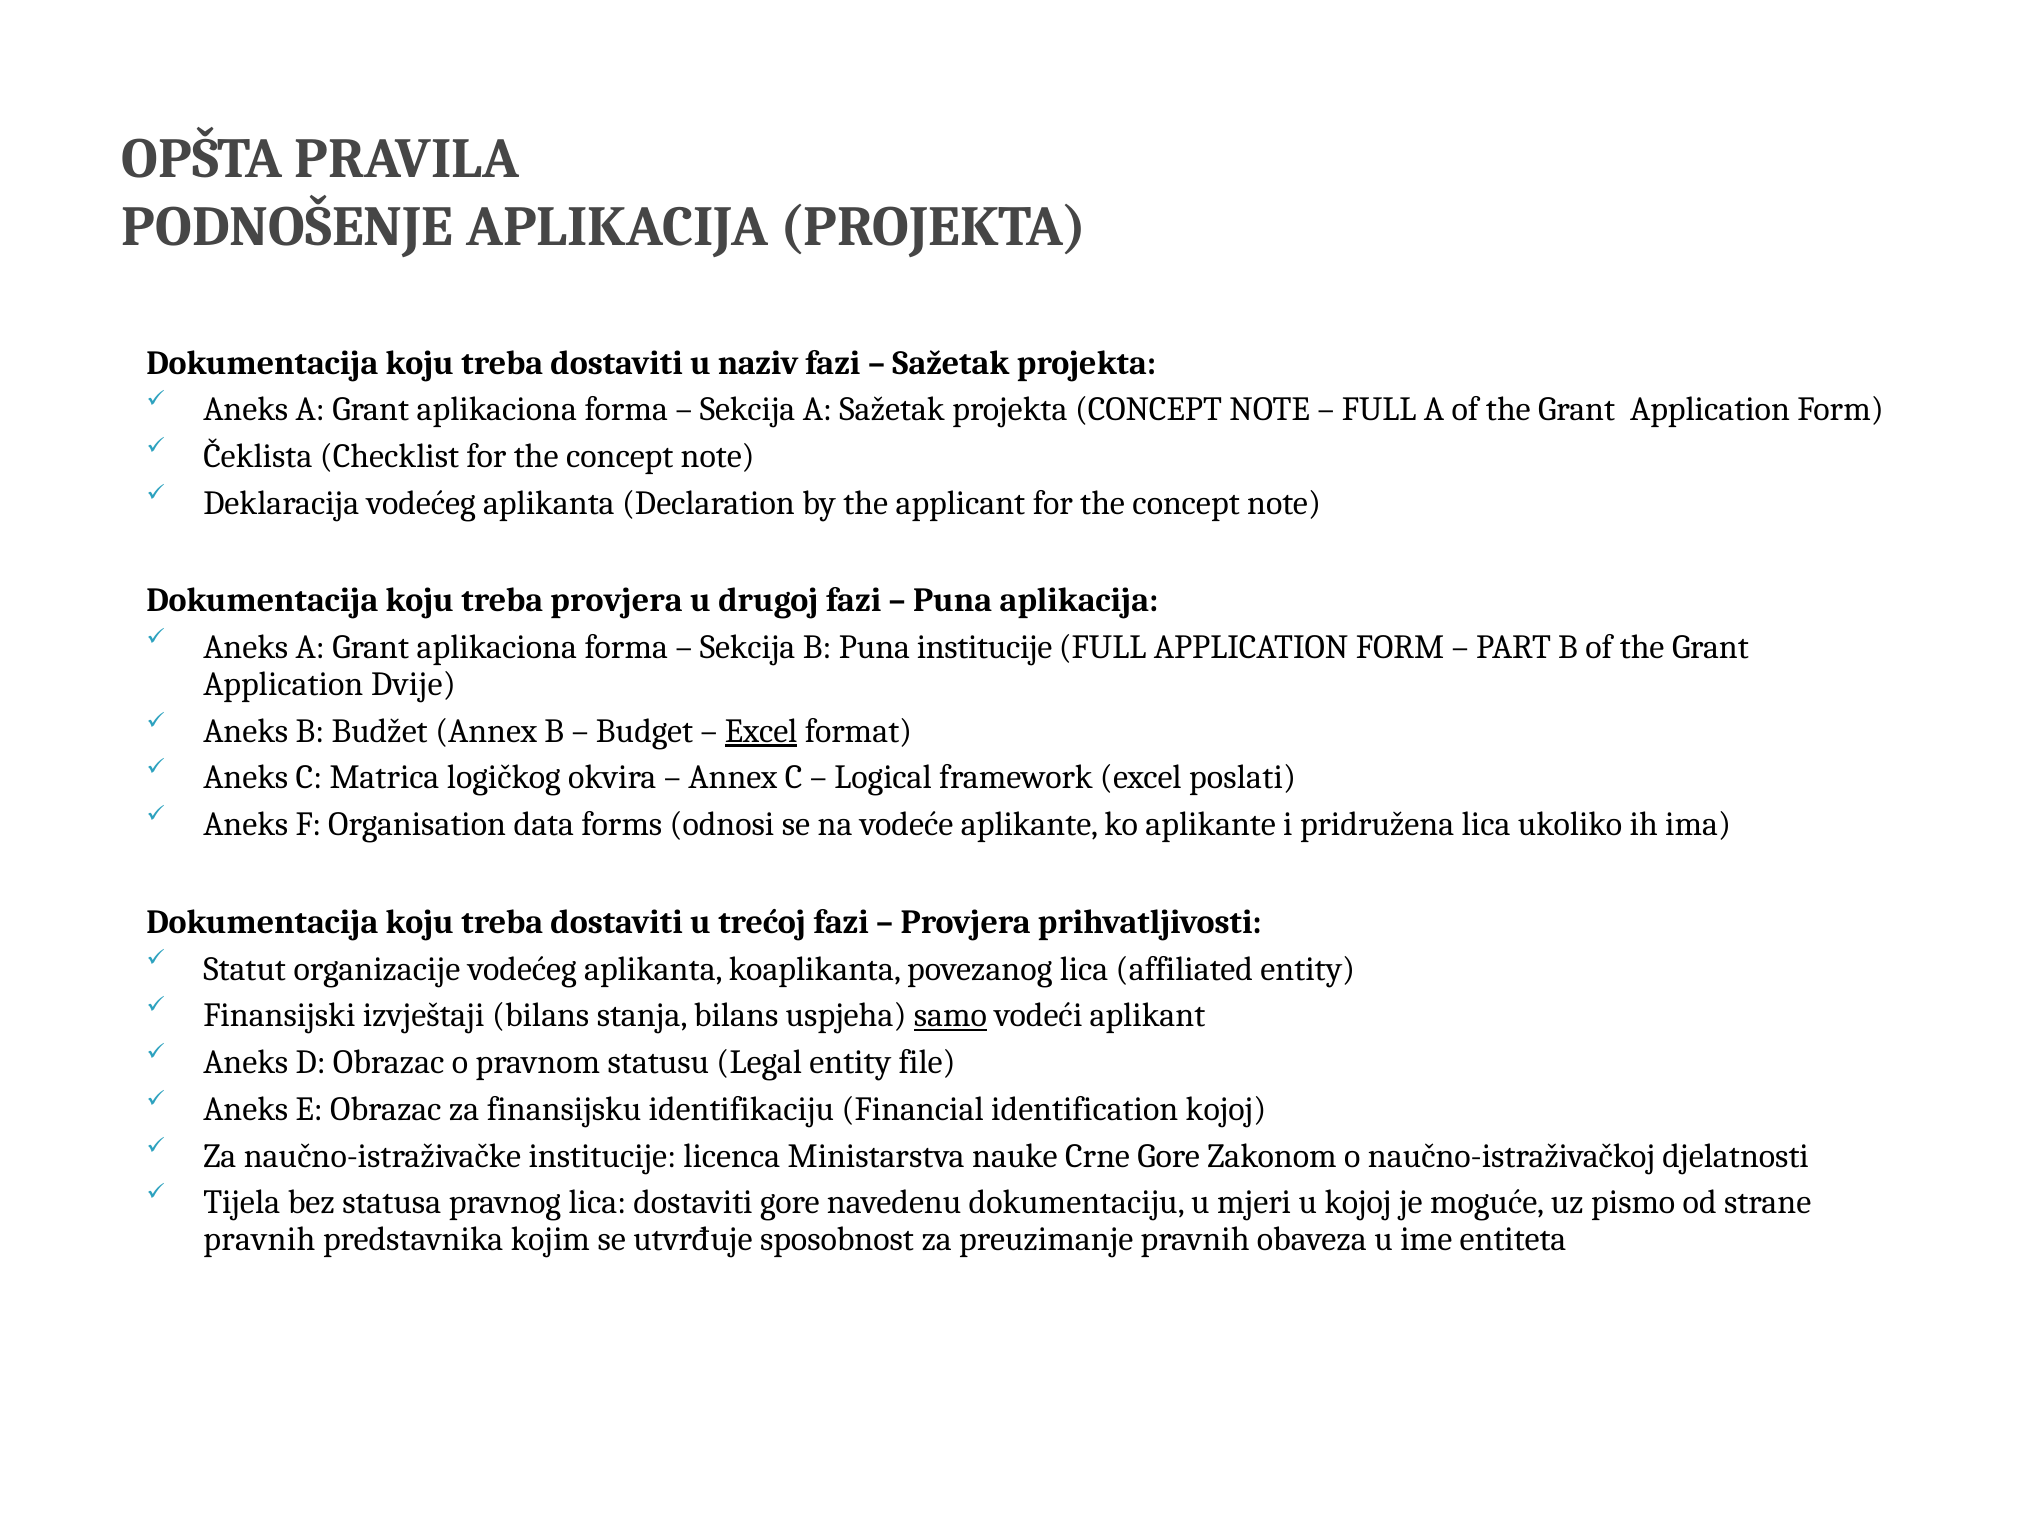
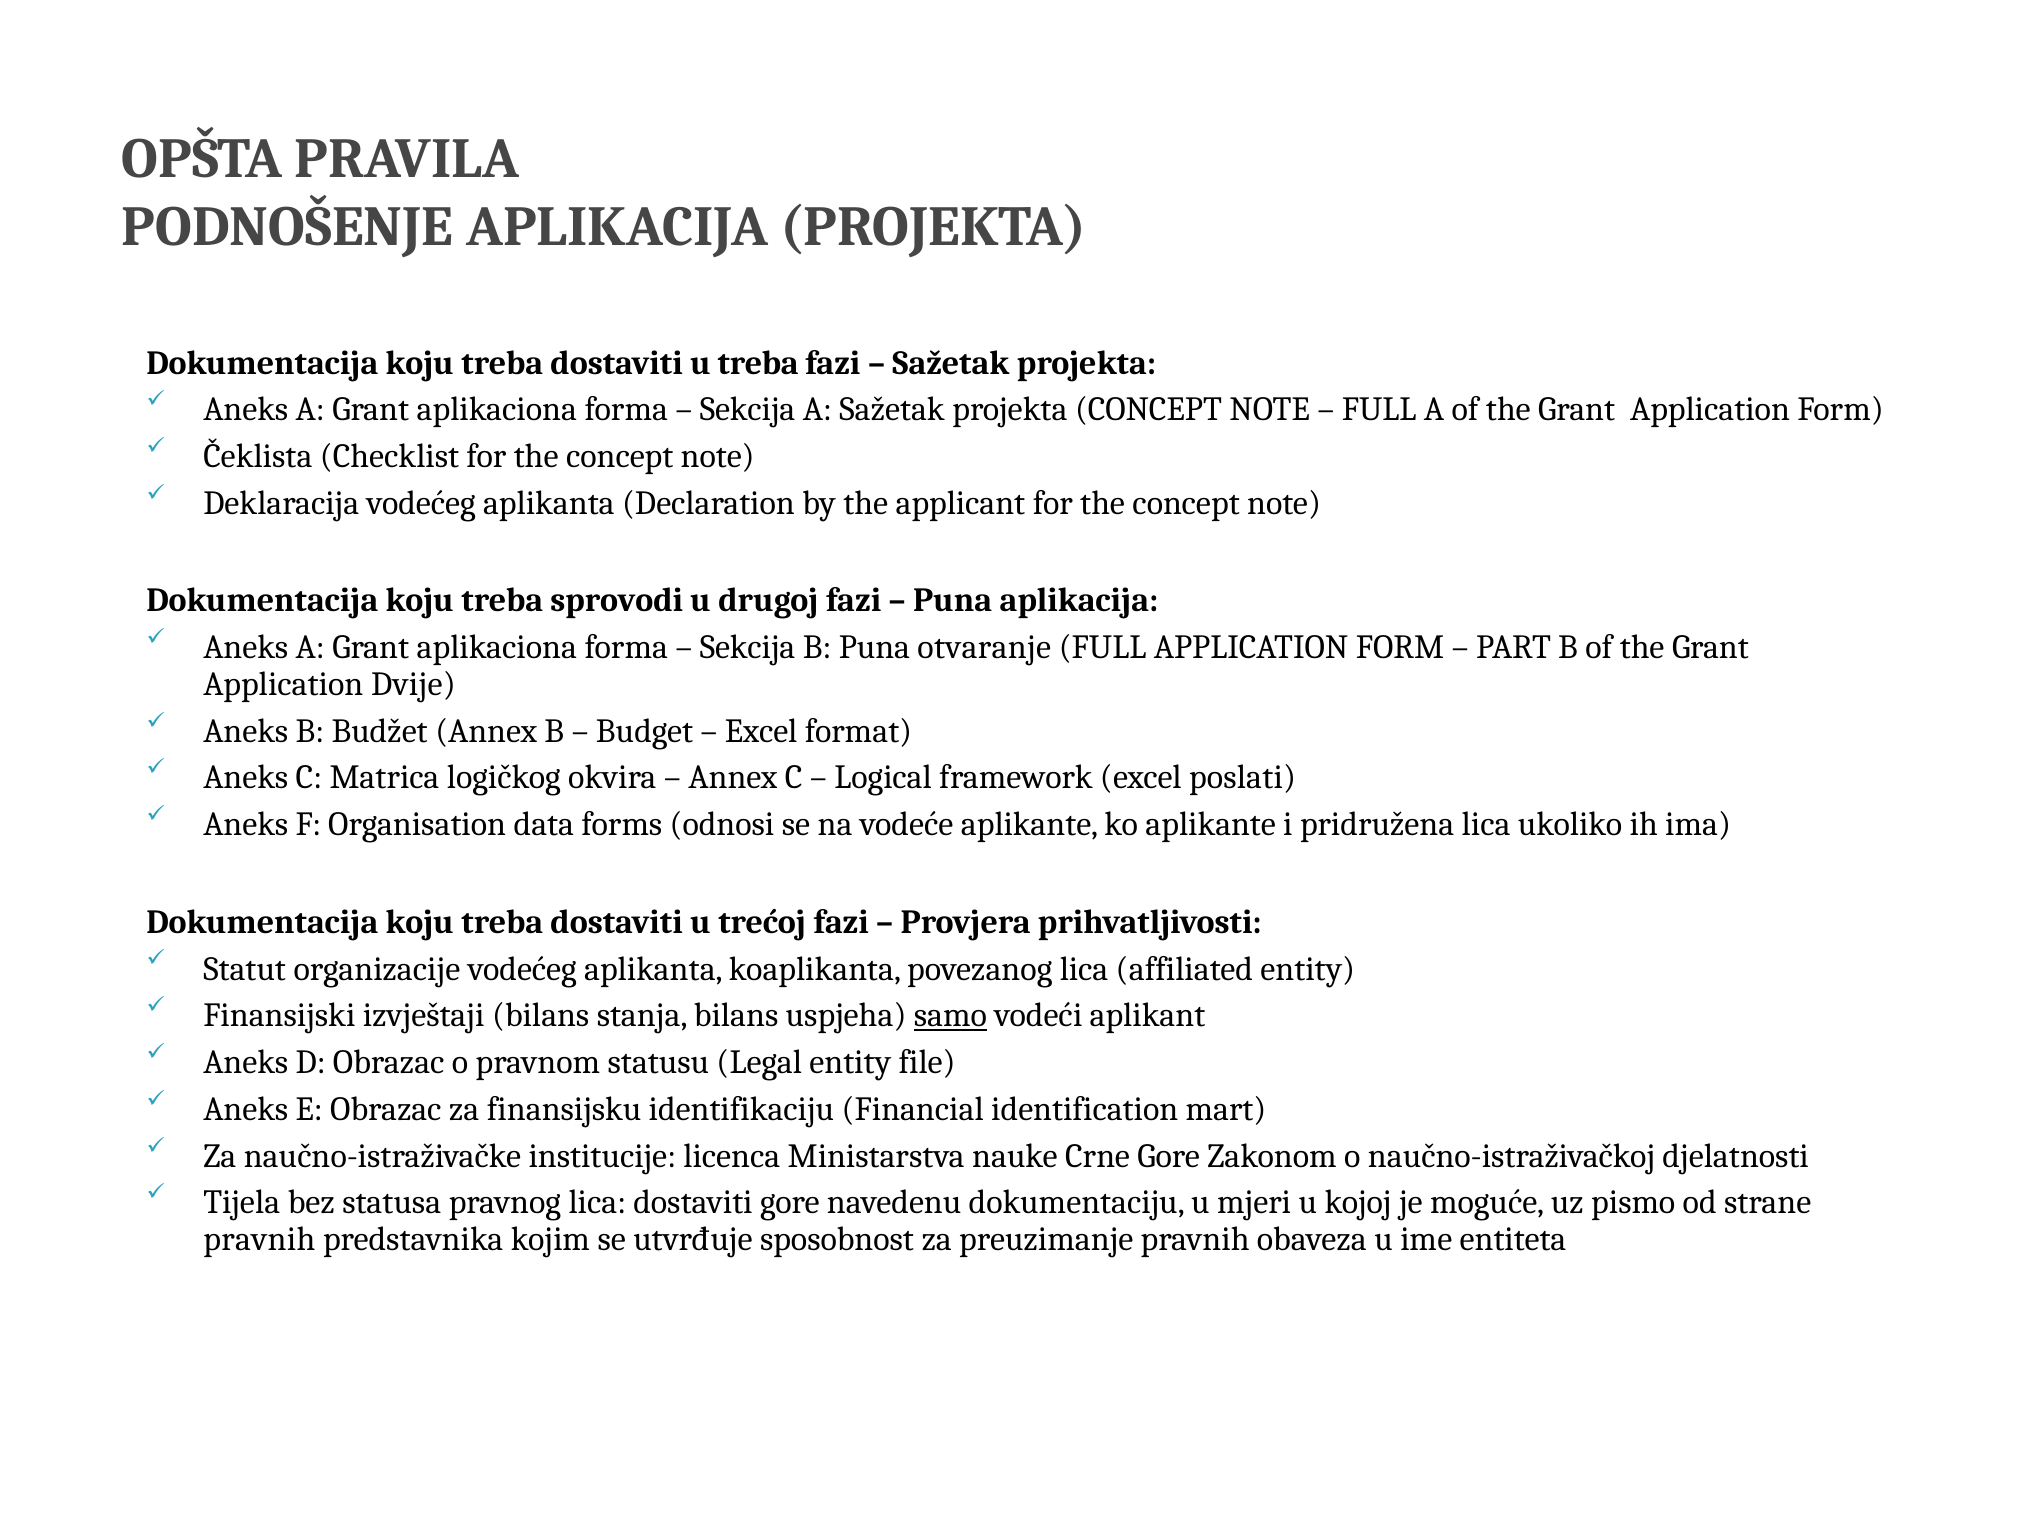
u naziv: naziv -> treba (758, 363)
treba provjera: provjera -> sprovodi (617, 601)
Puna institucije: institucije -> otvaranje (984, 647)
Excel underline: present -> none (761, 731)
identification kojoj: kojoj -> mart (1226, 1109)
